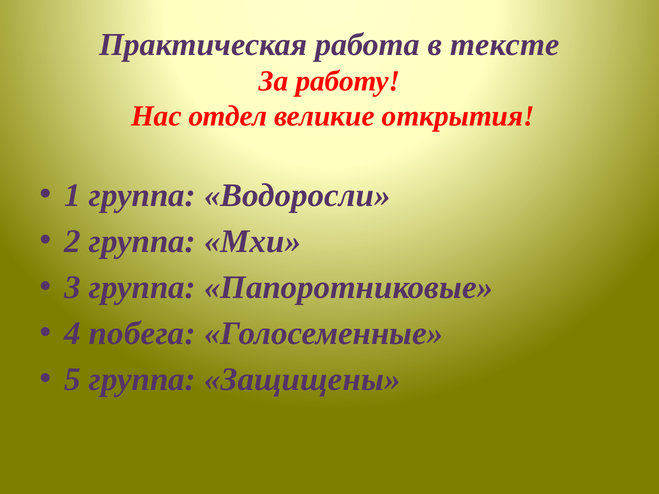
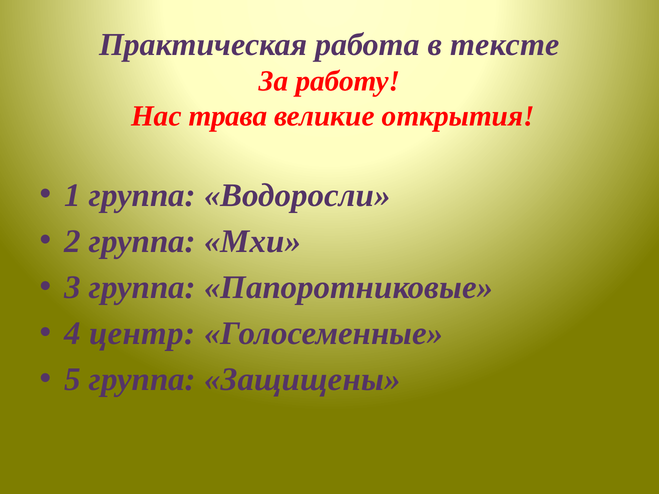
отдел: отдел -> трава (228, 116)
побега: побега -> центр (142, 334)
